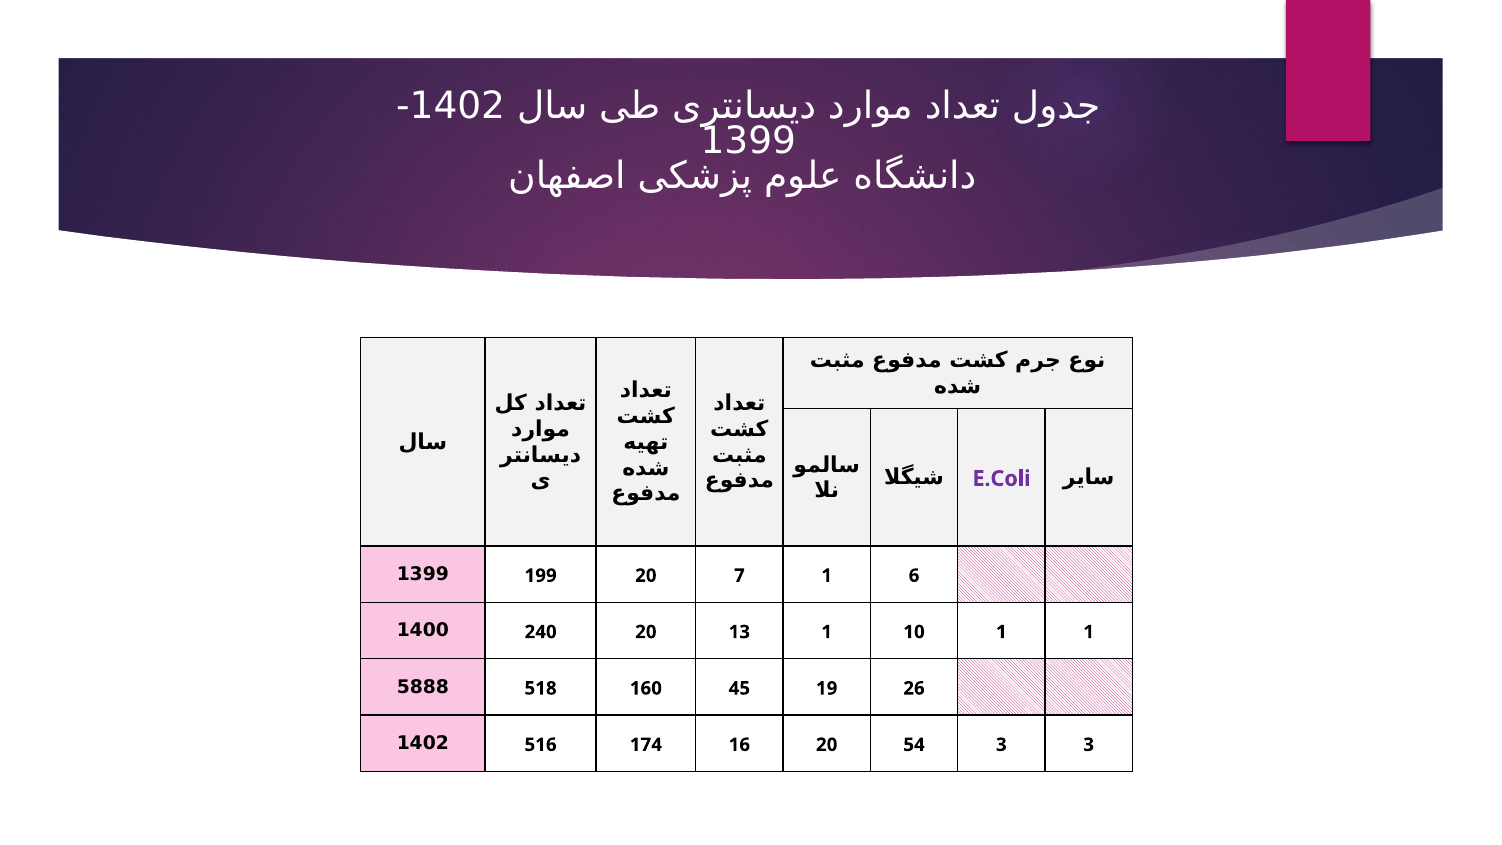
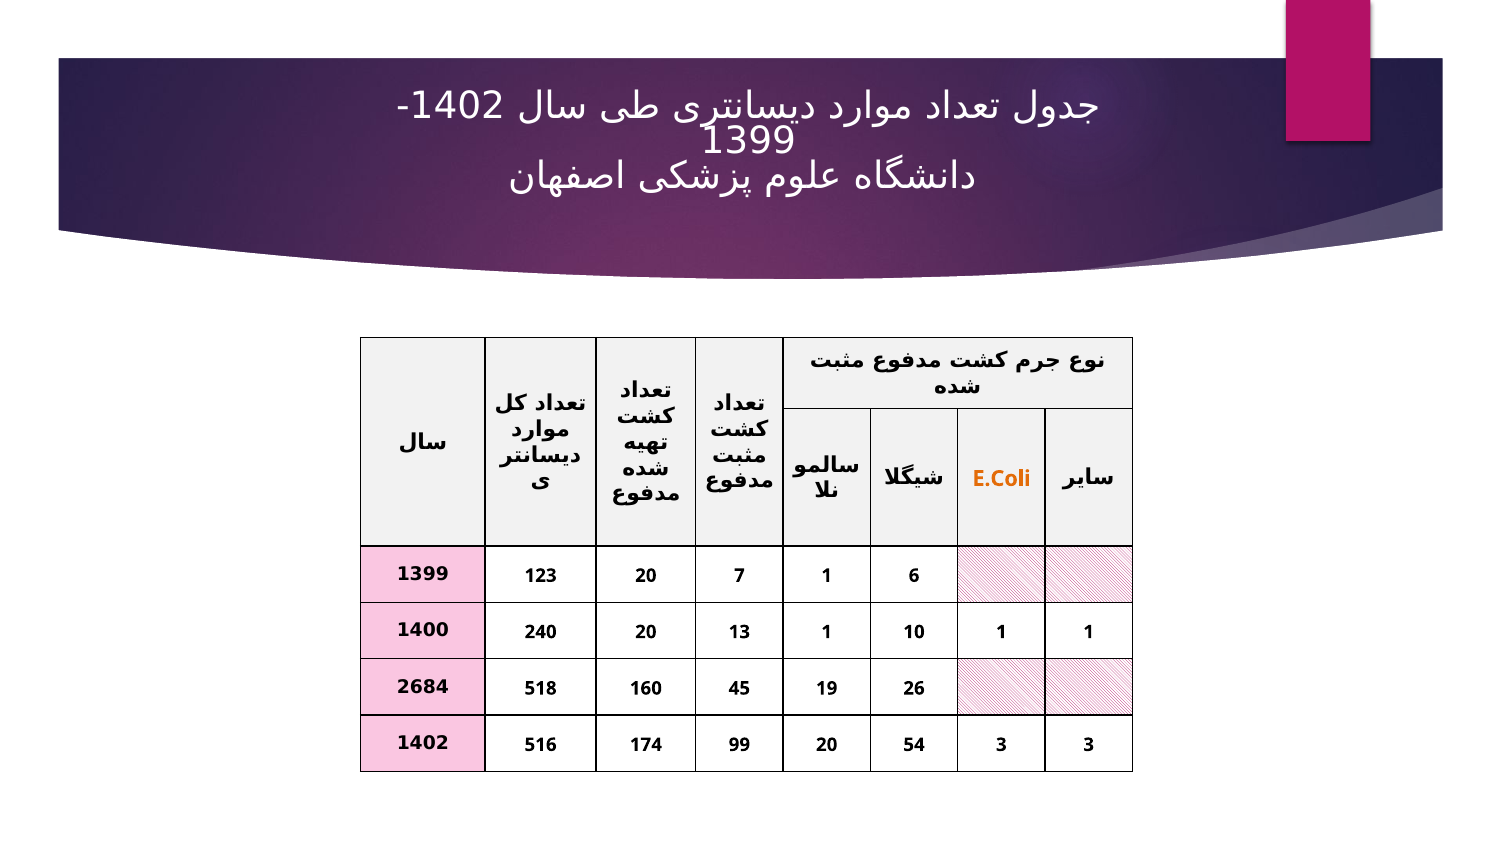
E.Coli colour: purple -> orange (1001, 479)
199: 199 -> 123 (541, 576)
5888: 5888 -> 2684 (423, 687)
16: 16 -> 99 (739, 745)
